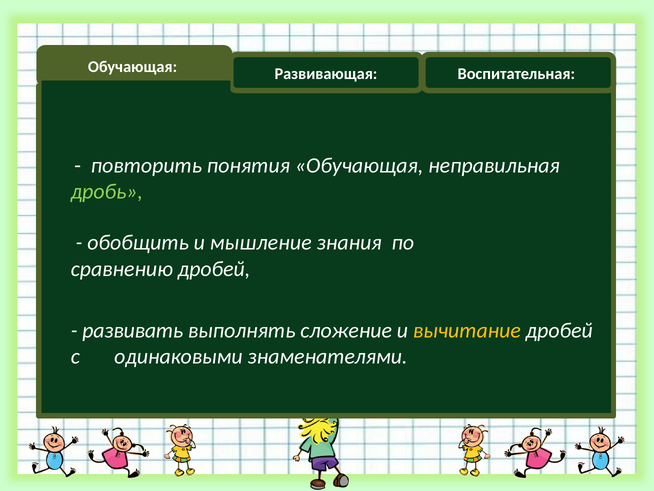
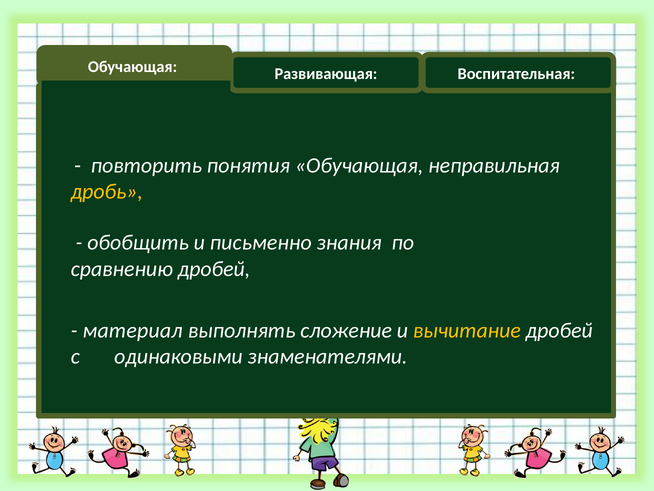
дробь colour: light green -> yellow (107, 191)
мышление: мышление -> письменно (261, 242)
развивать: развивать -> материал (133, 330)
